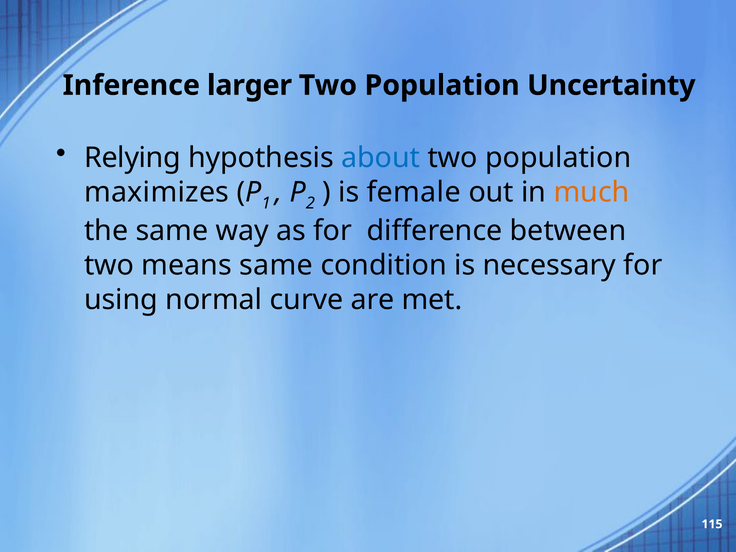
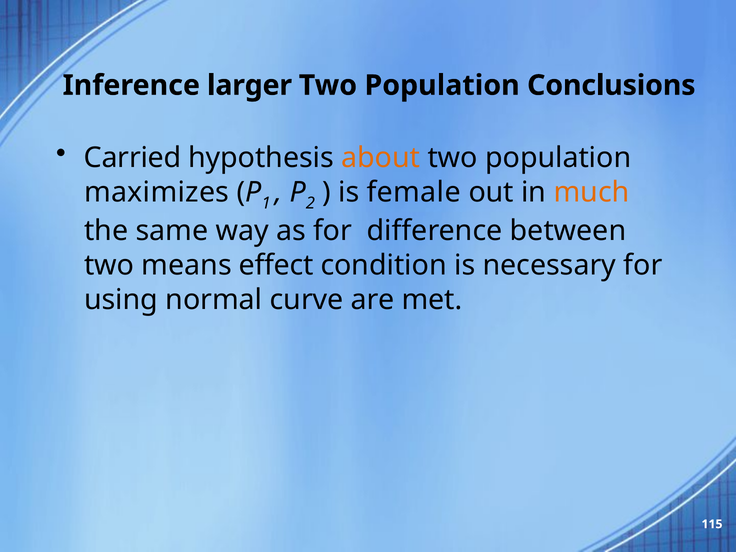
Uncertainty: Uncertainty -> Conclusions (611, 85)
Relying: Relying -> Carried (133, 158)
about colour: blue -> orange (381, 158)
means same: same -> effect (276, 265)
